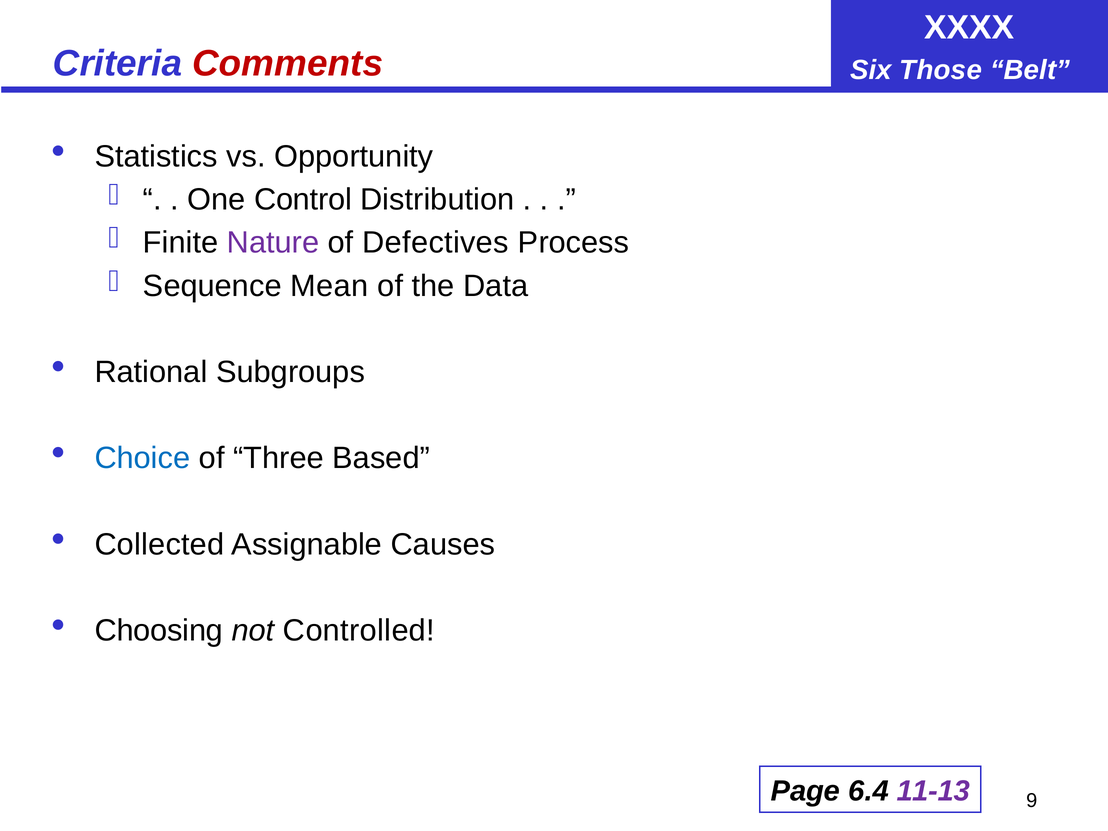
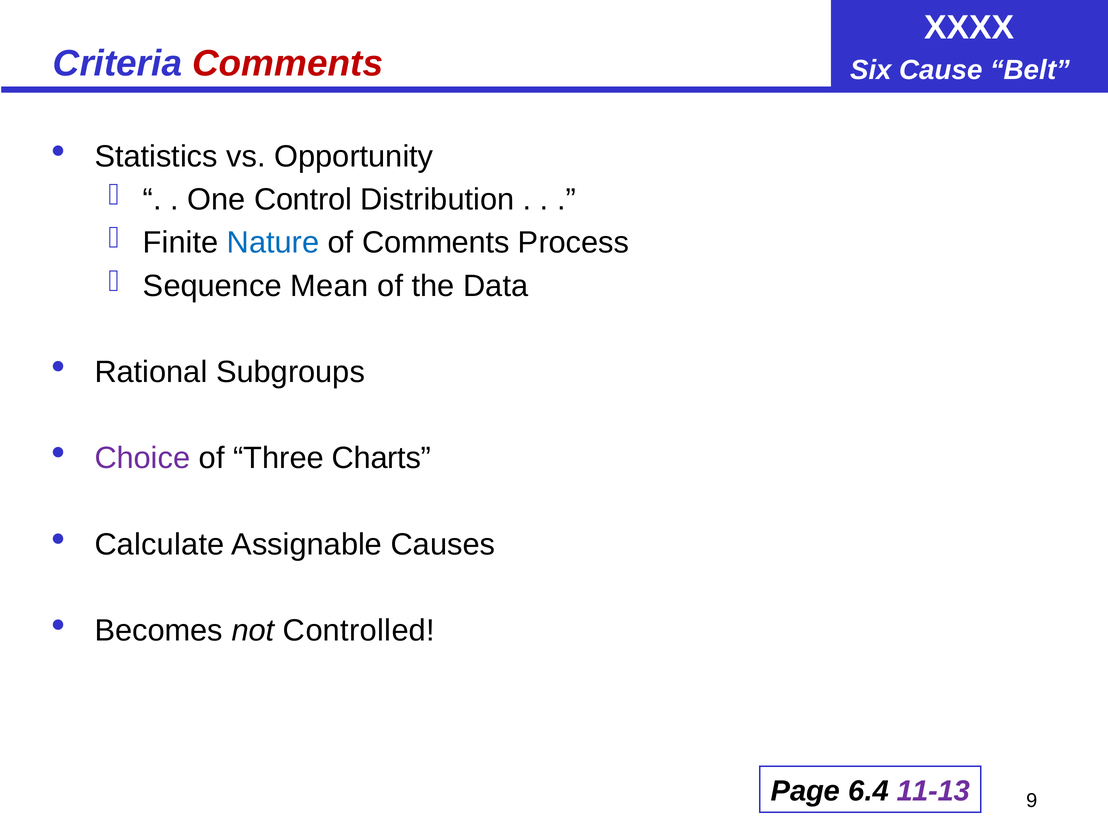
Those: Those -> Cause (941, 70)
Nature colour: purple -> blue (273, 243)
of Defectives: Defectives -> Comments (436, 243)
Choice colour: blue -> purple (142, 458)
Based: Based -> Charts (381, 458)
Collected: Collected -> Calculate (159, 544)
Choosing: Choosing -> Becomes (159, 631)
